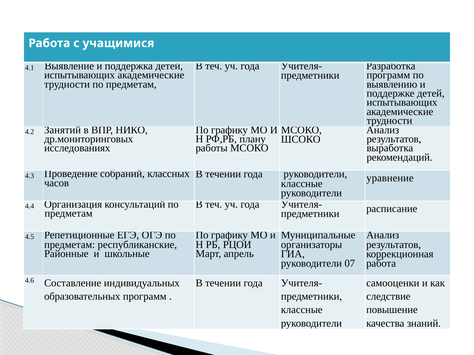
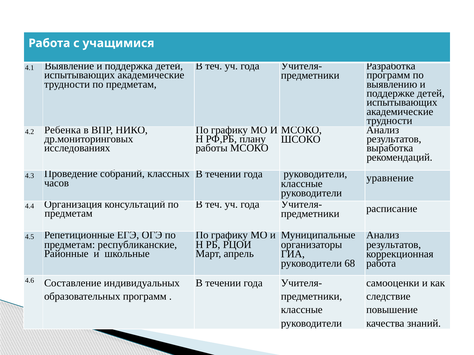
Занятий: Занятий -> Ребенка (63, 130)
07: 07 -> 68 (350, 264)
